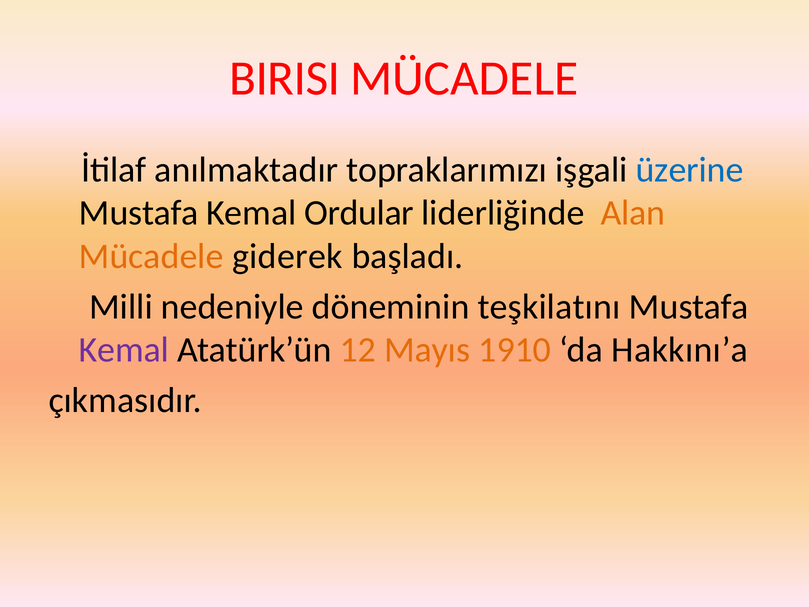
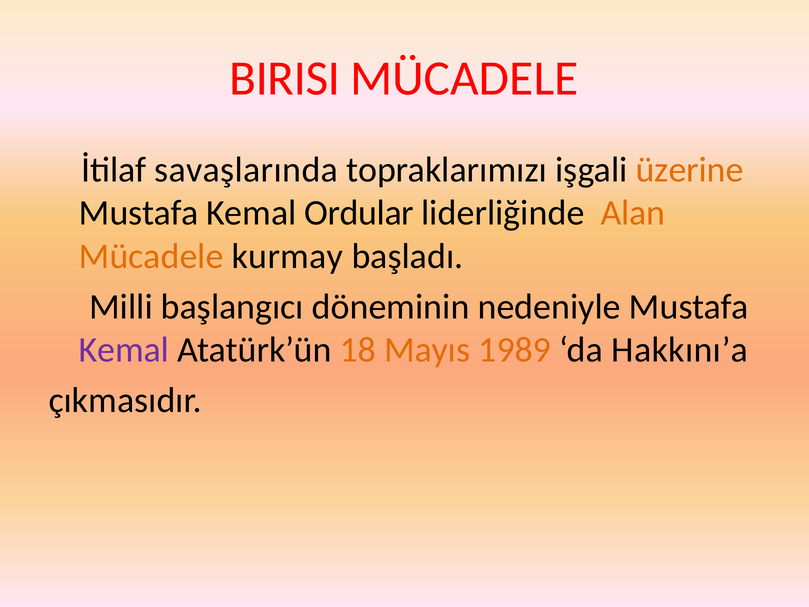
anılmaktadır: anılmaktadır -> savaşlarında (246, 170)
üzerine colour: blue -> orange (690, 170)
giderek: giderek -> kurmay (287, 256)
nedeniyle: nedeniyle -> başlangıcı (232, 307)
teşkilatını: teşkilatını -> nedeniyle (549, 307)
12: 12 -> 18 (358, 350)
1910: 1910 -> 1989 (515, 350)
